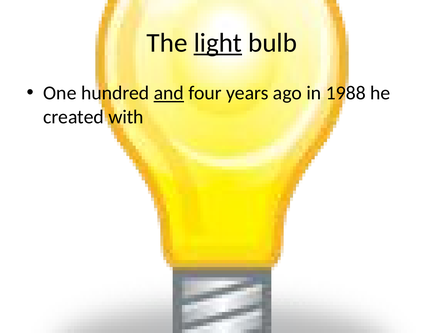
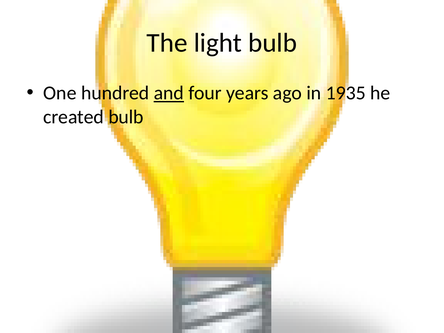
light underline: present -> none (218, 43)
1988: 1988 -> 1935 (346, 93)
created with: with -> bulb (126, 117)
